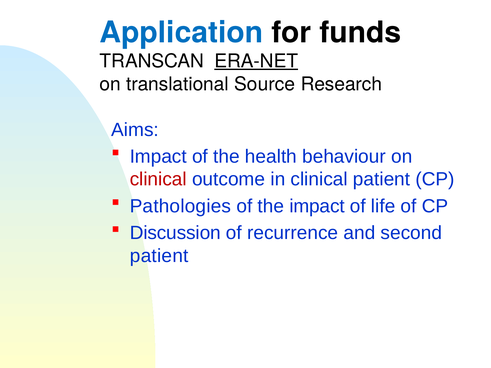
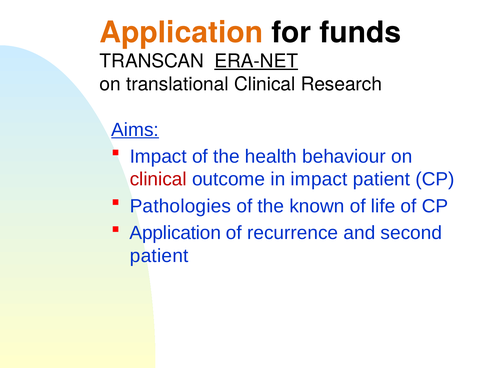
Application colour: blue -> orange (181, 32)
translational Source: Source -> Clinical (265, 84)
Aims underline: none -> present (135, 130)
in clinical: clinical -> impact (319, 179)
the impact: impact -> known (317, 206)
Discussion: Discussion -> Application (175, 233)
